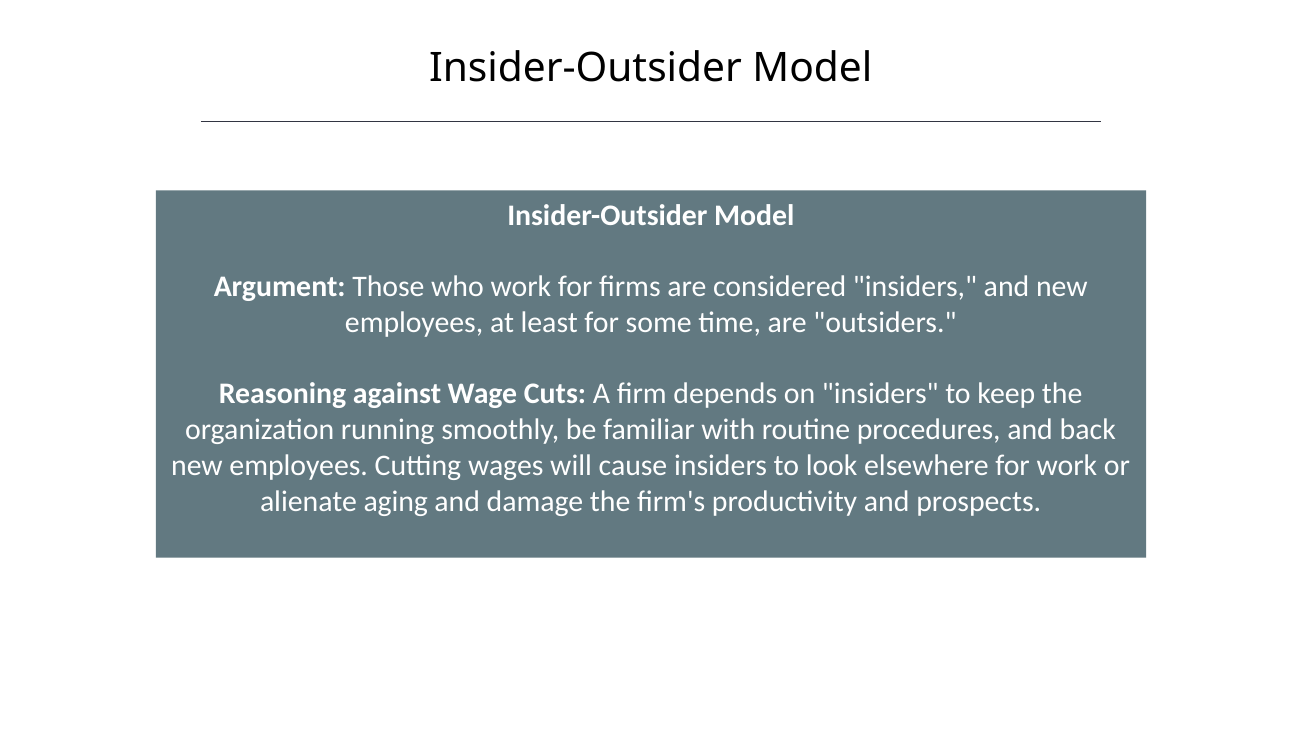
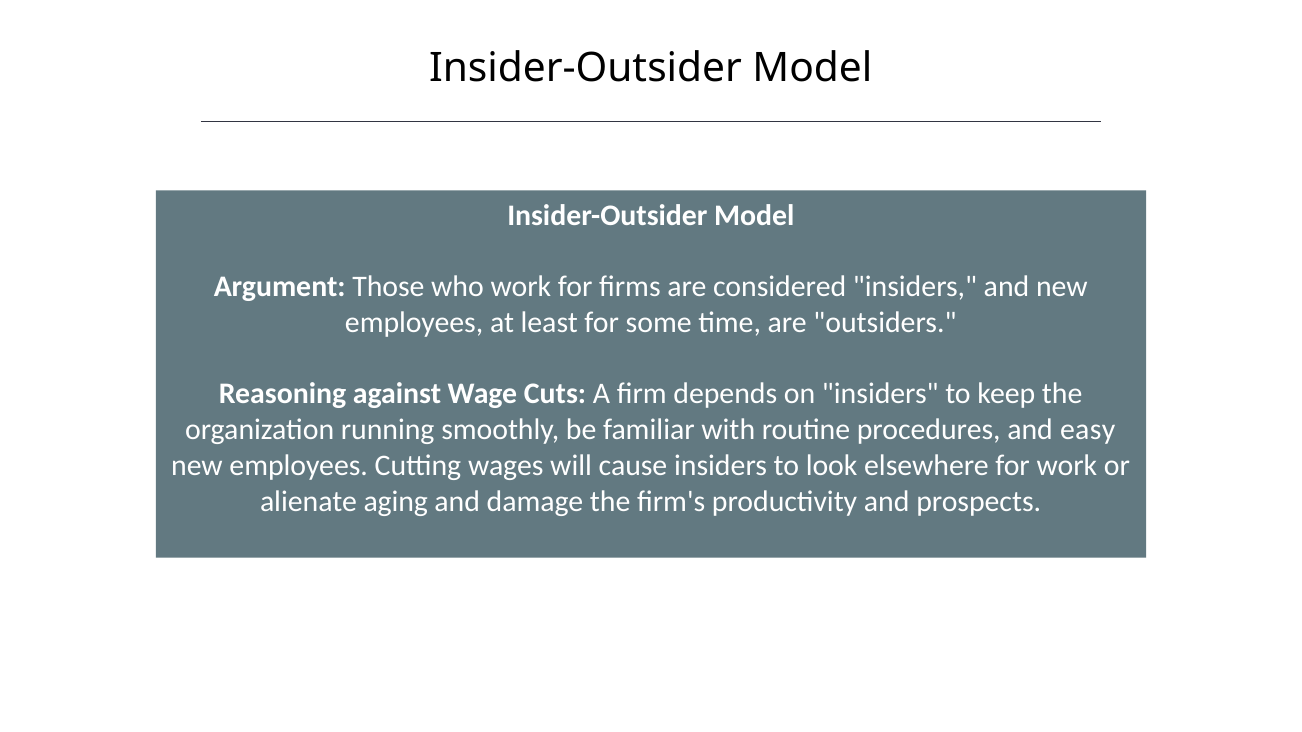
back: back -> easy (1088, 430)
